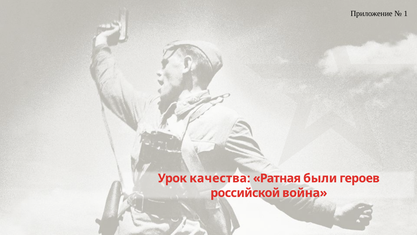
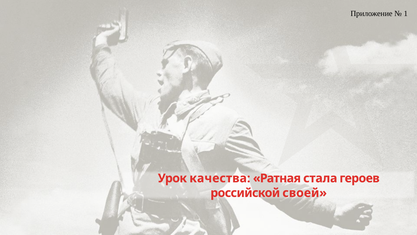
были: были -> стала (320, 178)
война: война -> своей (305, 193)
